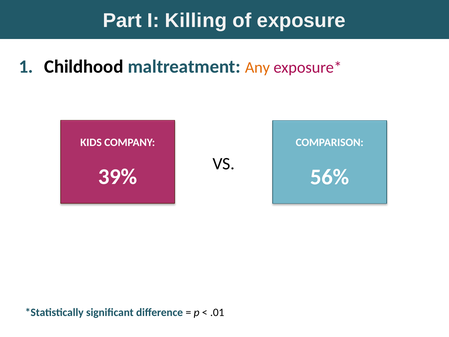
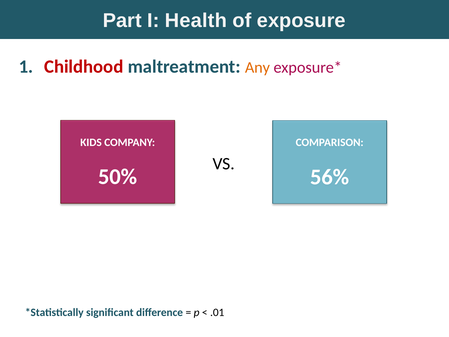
Killing: Killing -> Health (196, 21)
Childhood colour: black -> red (84, 67)
39%: 39% -> 50% (118, 177)
